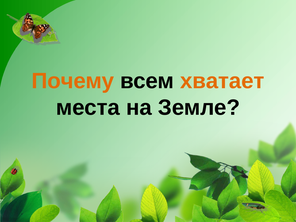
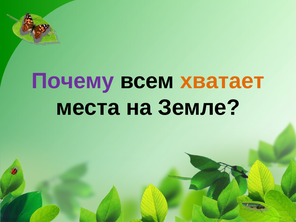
Почему colour: orange -> purple (73, 81)
